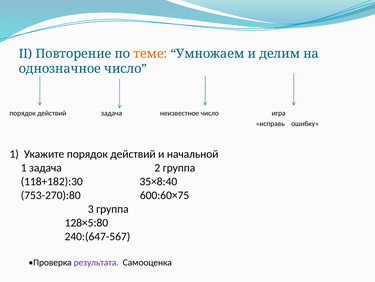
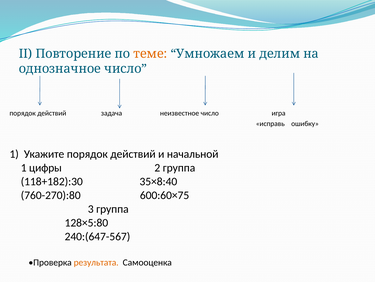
1 задача: задача -> цифры (45, 167)
753-270):80: 753-270):80 -> 760-270):80 (51, 195)
результата colour: purple -> orange (96, 262)
